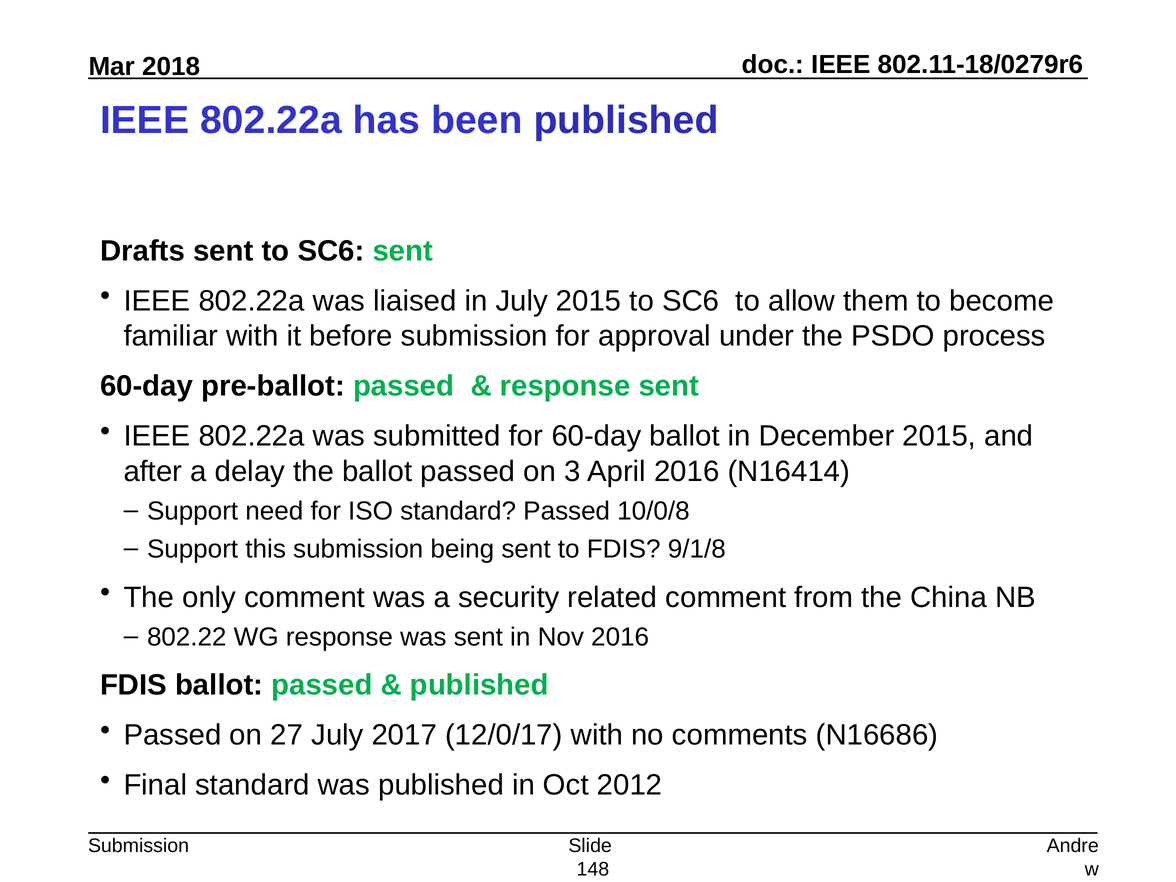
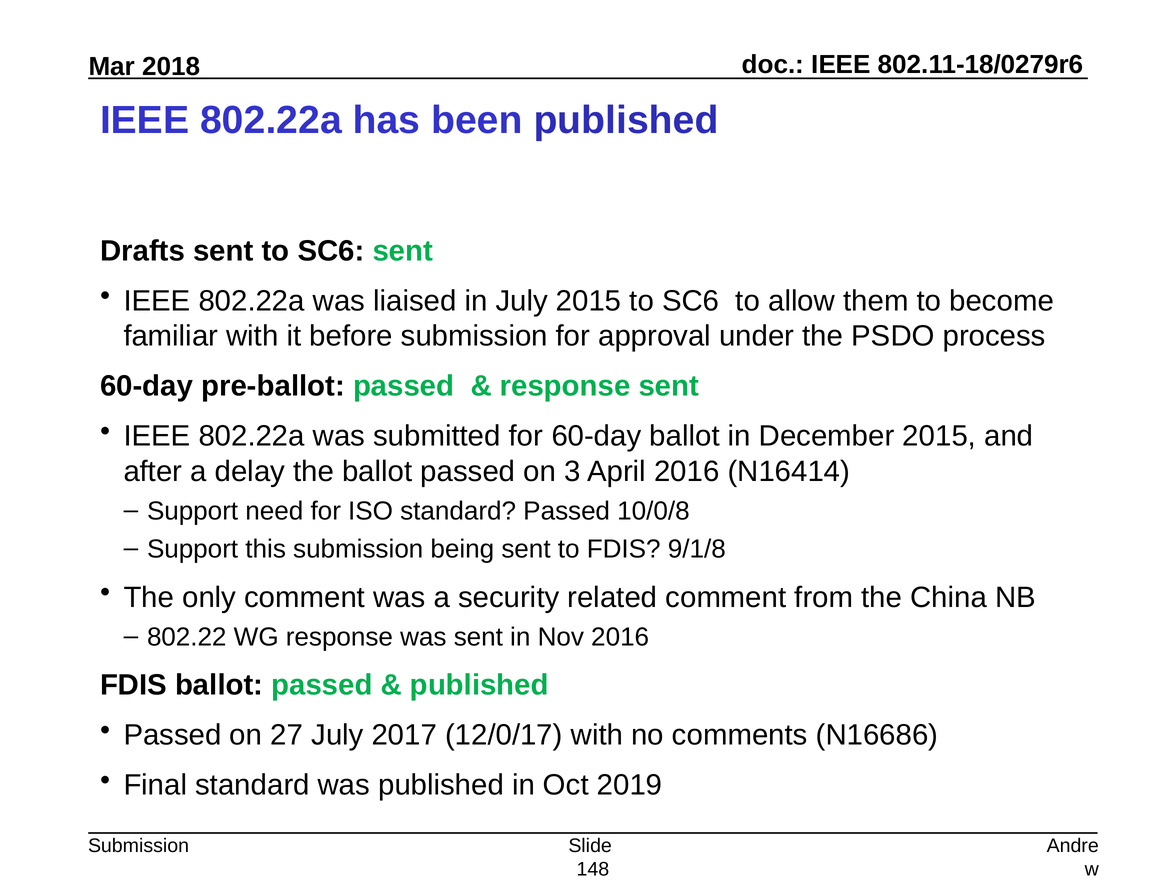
2012: 2012 -> 2019 (630, 785)
